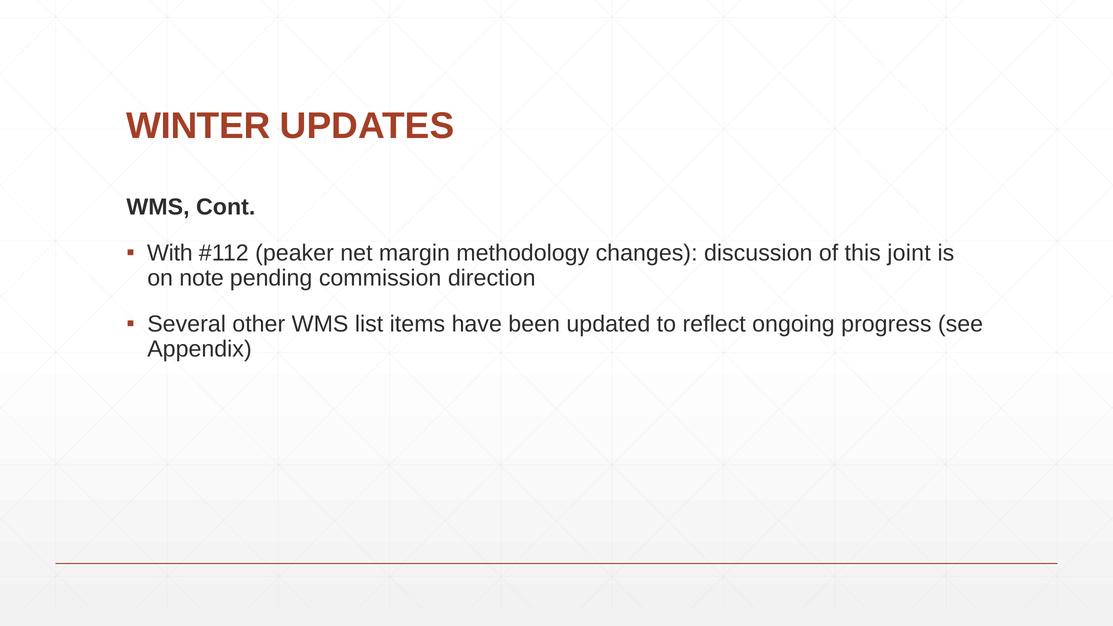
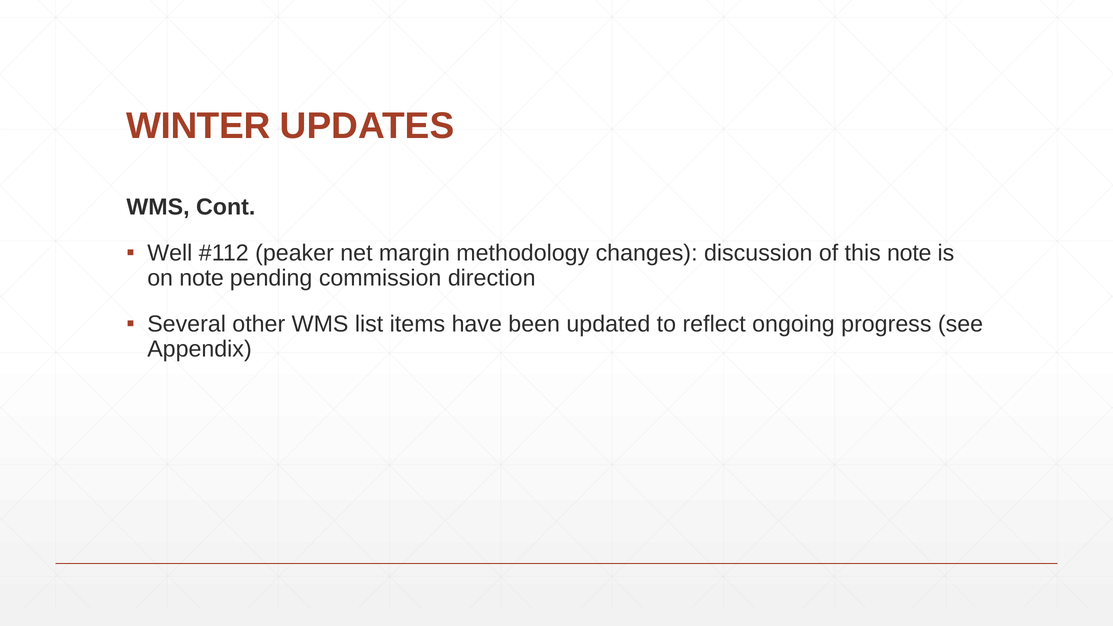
With: With -> Well (170, 253)
this joint: joint -> note (909, 253)
